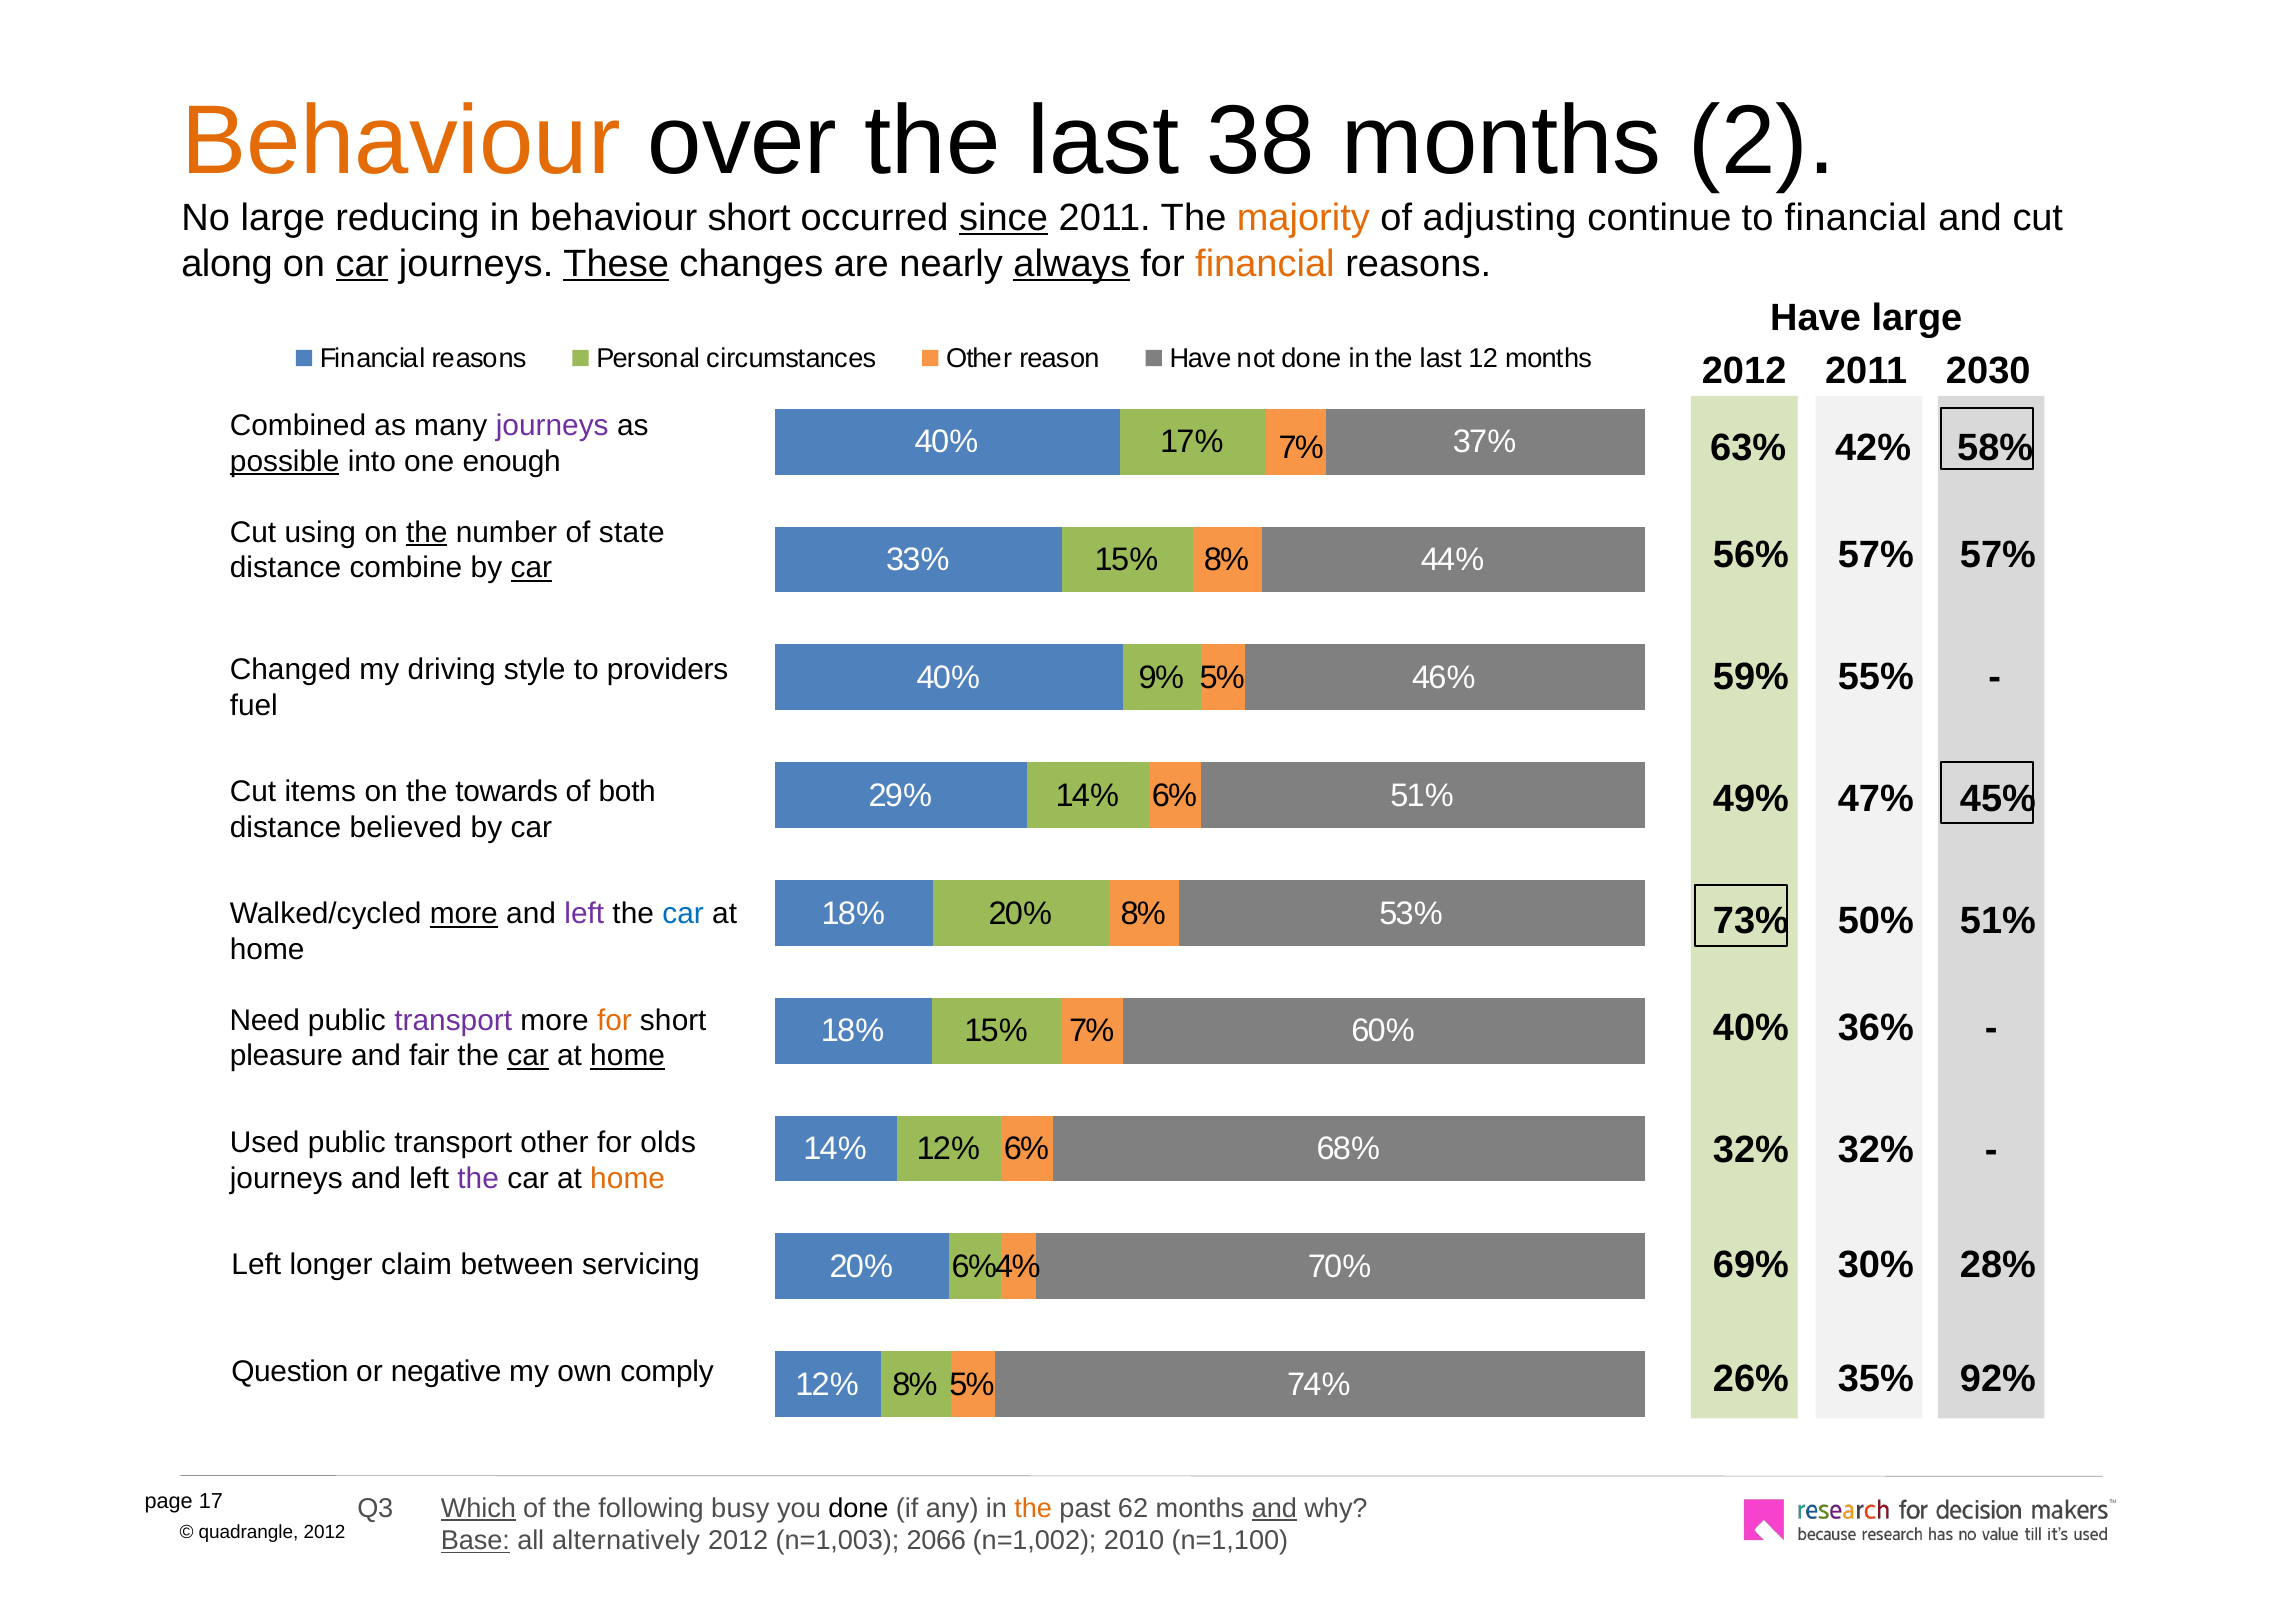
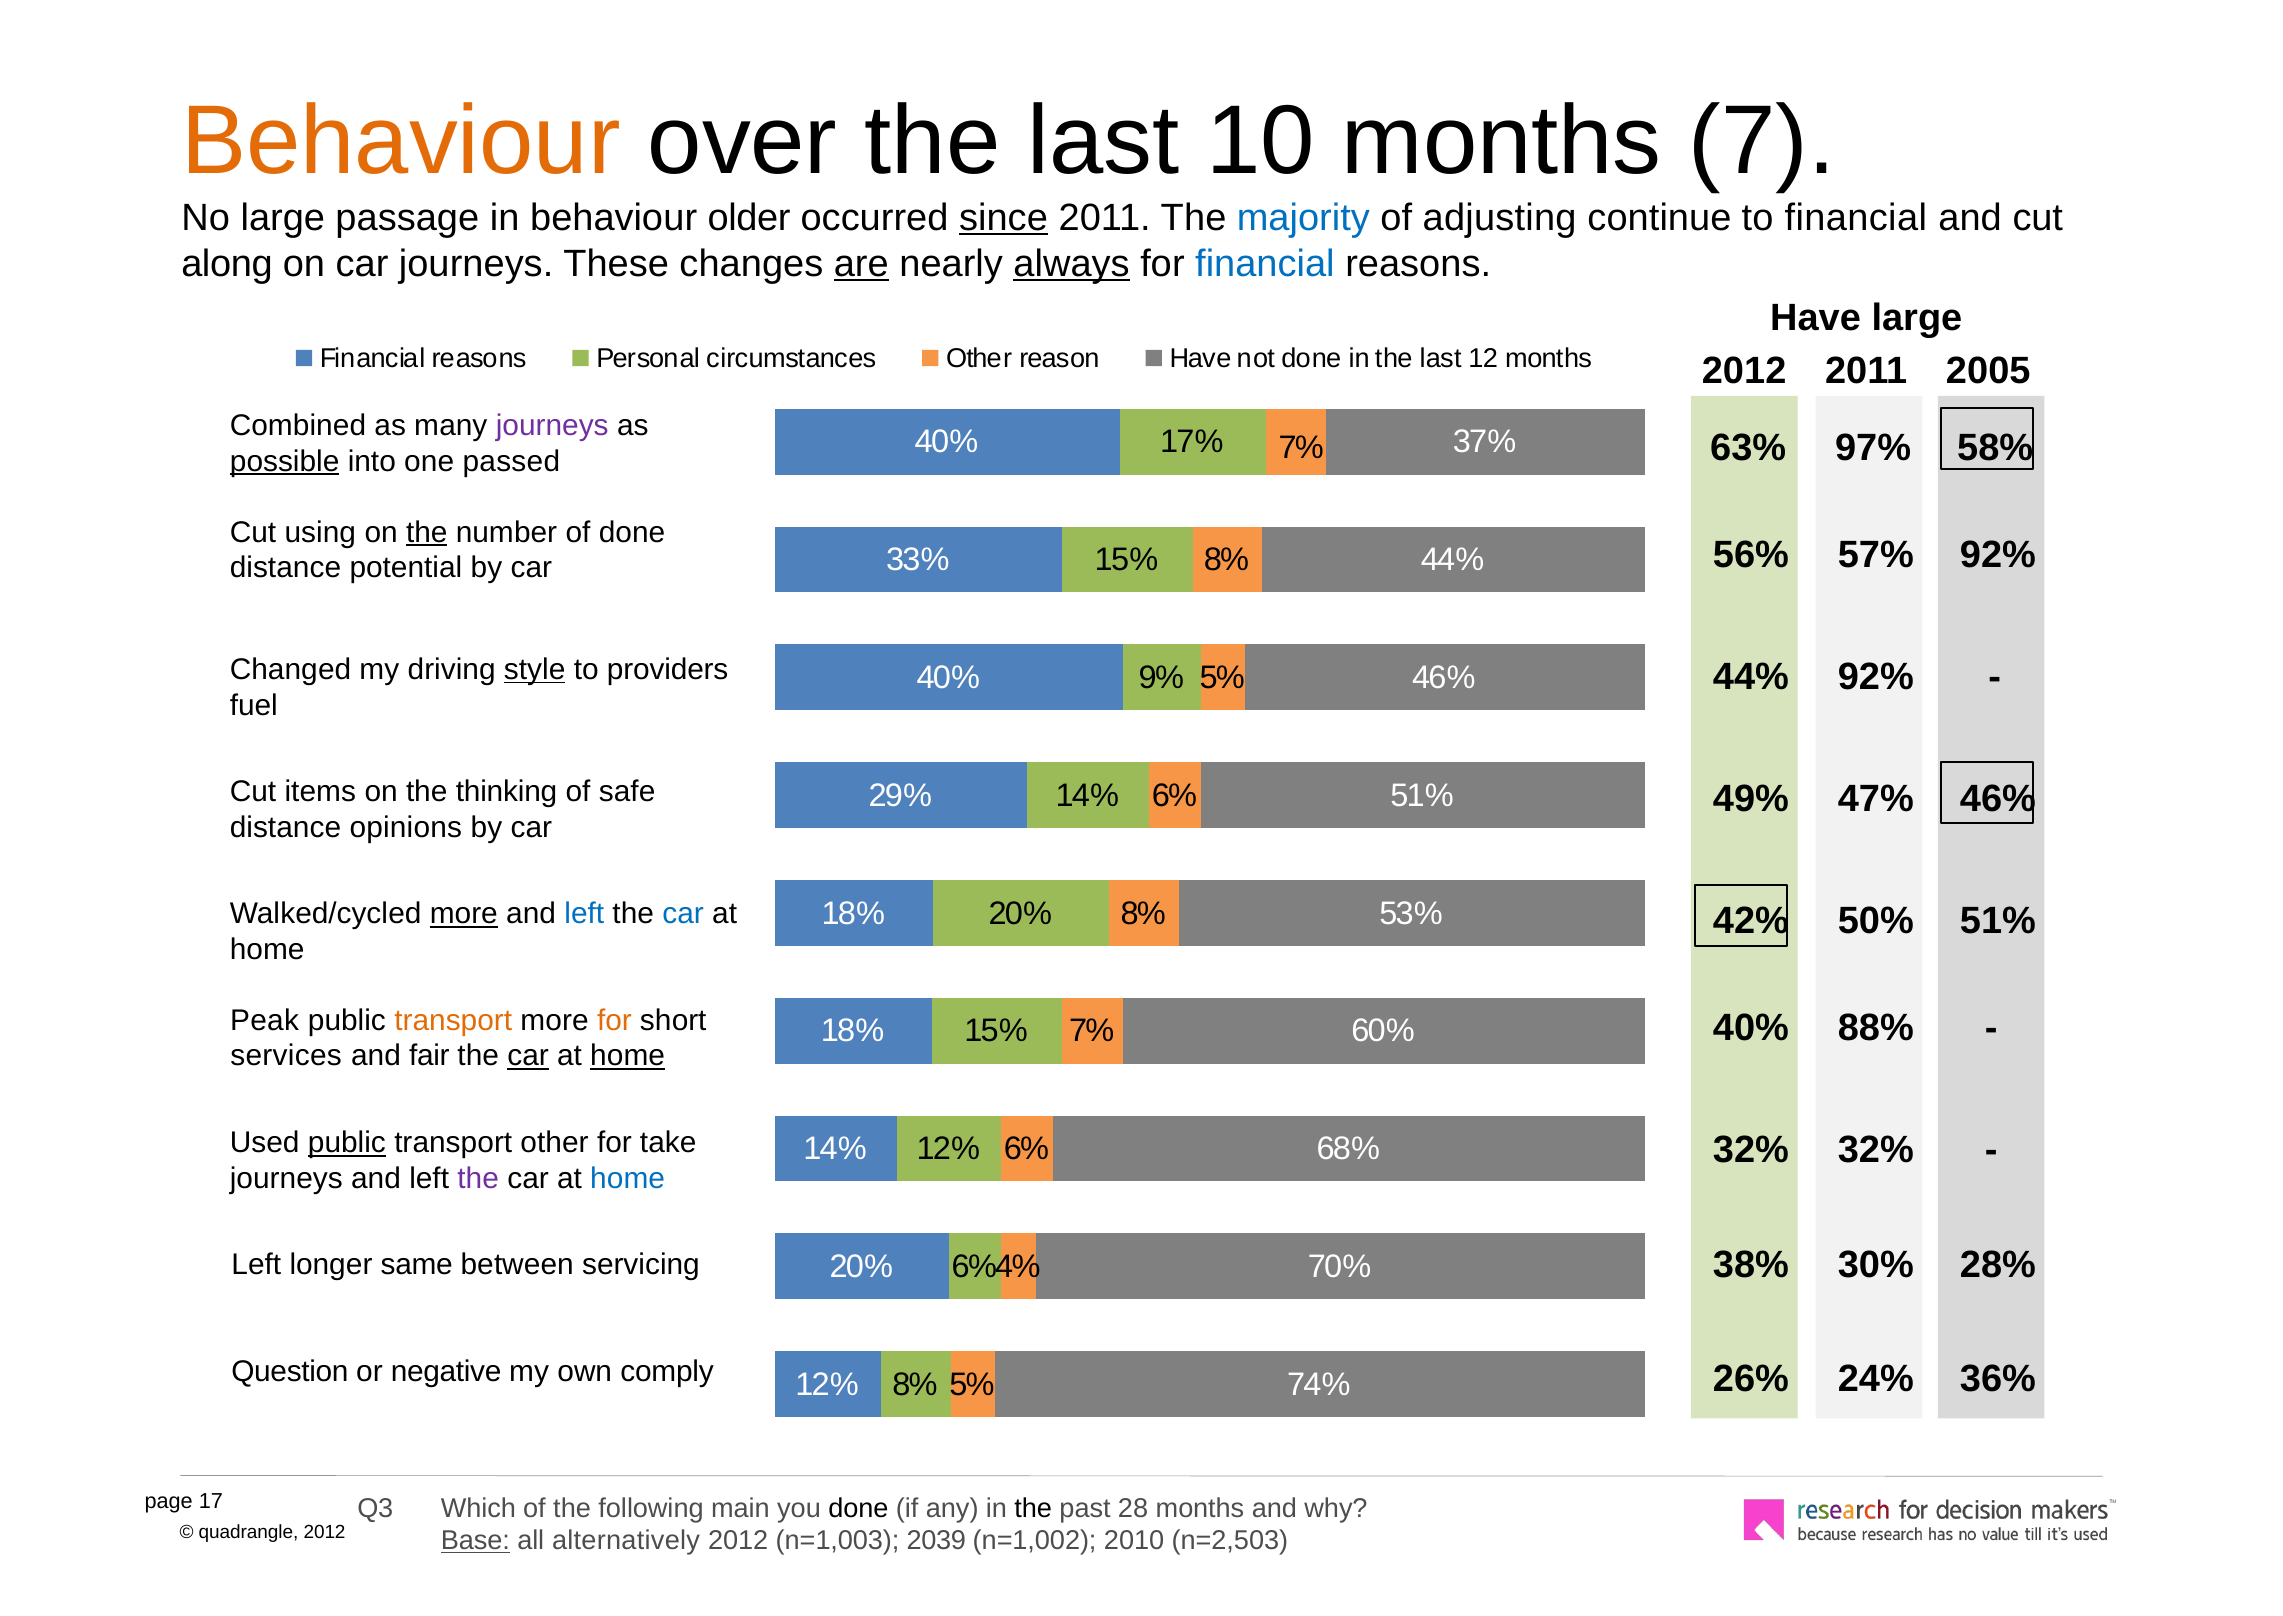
38: 38 -> 10 (1260, 141)
2: 2 -> 7 (1762, 141)
reducing: reducing -> passage (407, 218)
behaviour short: short -> older (749, 218)
majority colour: orange -> blue (1303, 218)
car underline: present -> none (362, 264)
These underline: present -> none (616, 264)
are underline: none -> present (861, 264)
financial colour: orange -> blue (1265, 264)
2030: 2030 -> 2005 (1988, 371)
42%: 42% -> 97% (1873, 448)
enough: enough -> passed (511, 461)
of state: state -> done (632, 532)
57%: 57% -> 92% (1998, 554)
combine: combine -> potential (406, 568)
car underline: present -> none (531, 568)
style underline: none -> present (535, 669)
59%: 59% -> 44% (1751, 676)
55%: 55% -> 92% (1876, 676)
towards: towards -> thinking (507, 791)
both: both -> safe (627, 791)
45%: 45% -> 46% (1998, 799)
believed: believed -> opinions (406, 827)
left colour: purple -> blue (584, 913)
73%: 73% -> 42% (1751, 921)
Need: Need -> Peak (265, 1020)
transport colour: purple -> orange (453, 1020)
36%: 36% -> 88% (1876, 1027)
pleasure: pleasure -> services (286, 1056)
public underline: none -> present (347, 1142)
olds: olds -> take (668, 1142)
home colour: orange -> blue (628, 1178)
69%: 69% -> 38% (1751, 1264)
claim: claim -> same (417, 1264)
35%: 35% -> 24% (1876, 1378)
92%: 92% -> 36% (1998, 1378)
Which underline: present -> none (478, 1508)
busy: busy -> main (740, 1508)
the colour: orange -> black (1033, 1508)
62: 62 -> 28 (1133, 1508)
and underline: present -> none (1274, 1508)
2066: 2066 -> 2039 (936, 1540)
n=1,100: n=1,100 -> n=2,503 (1230, 1540)
